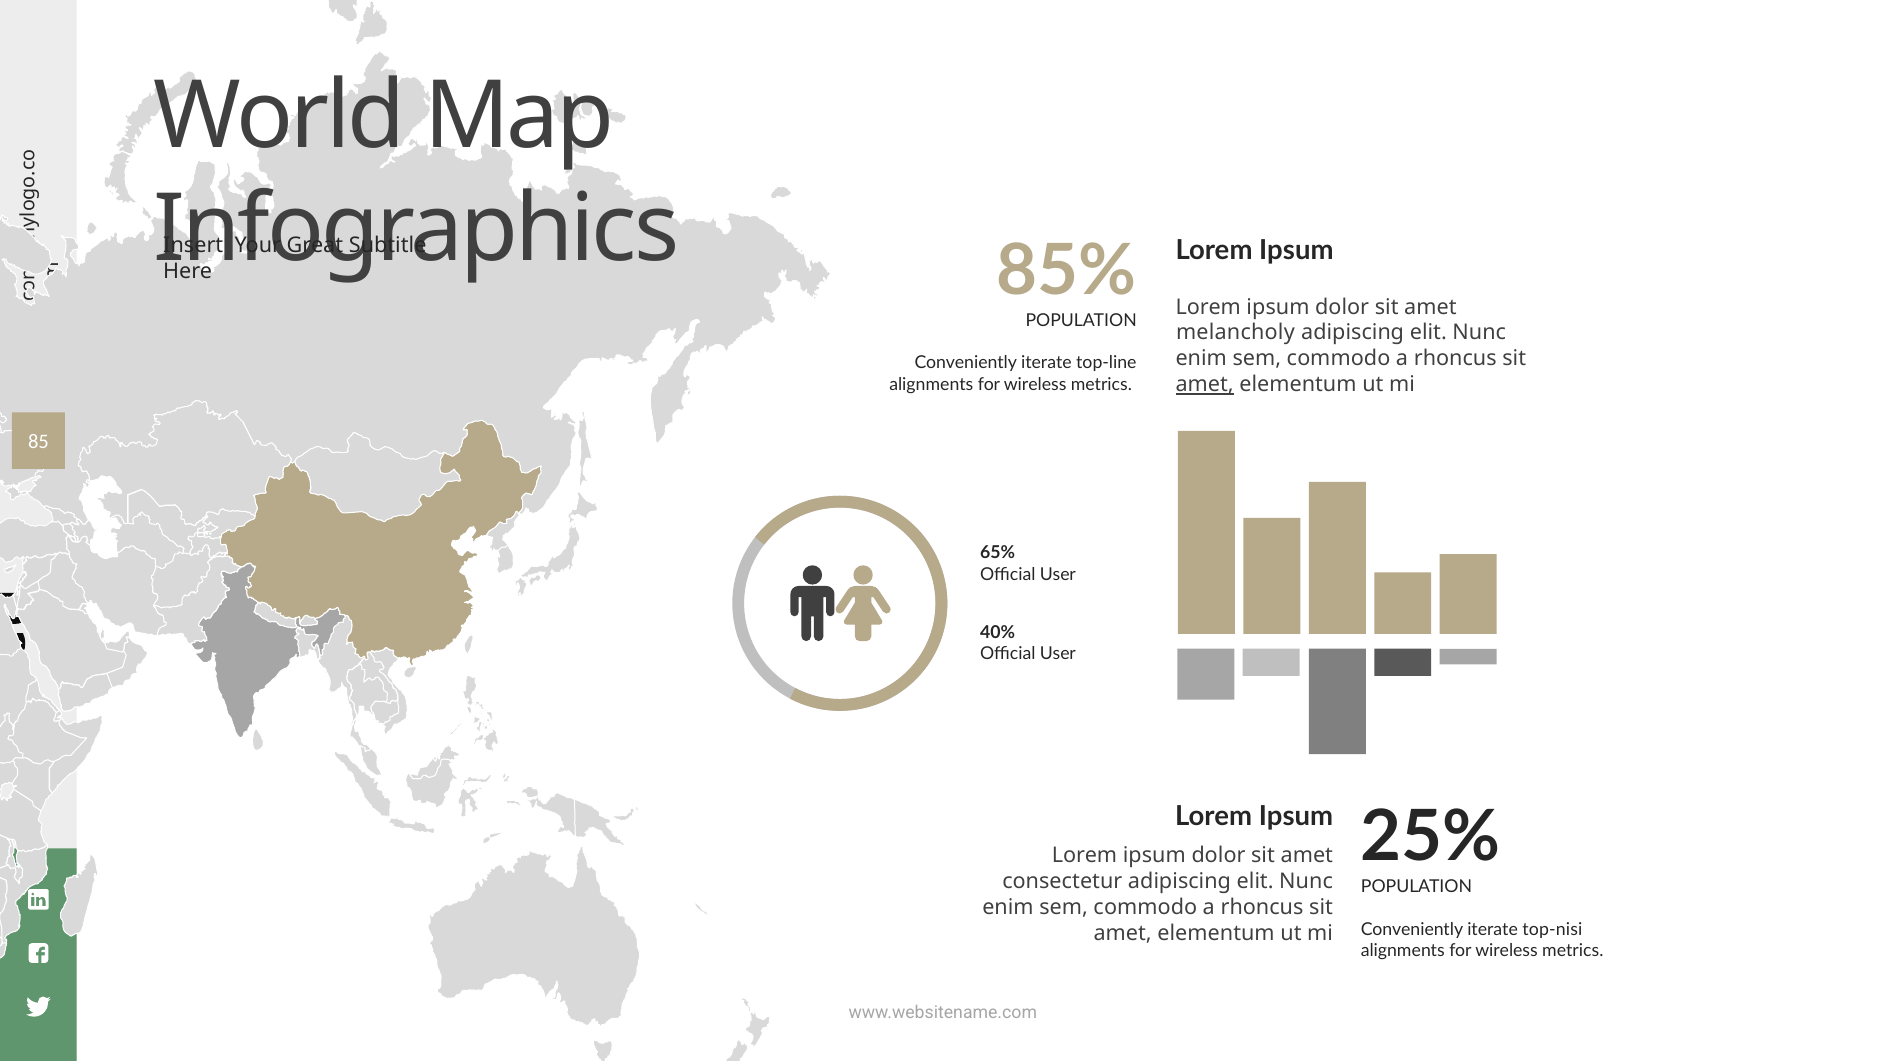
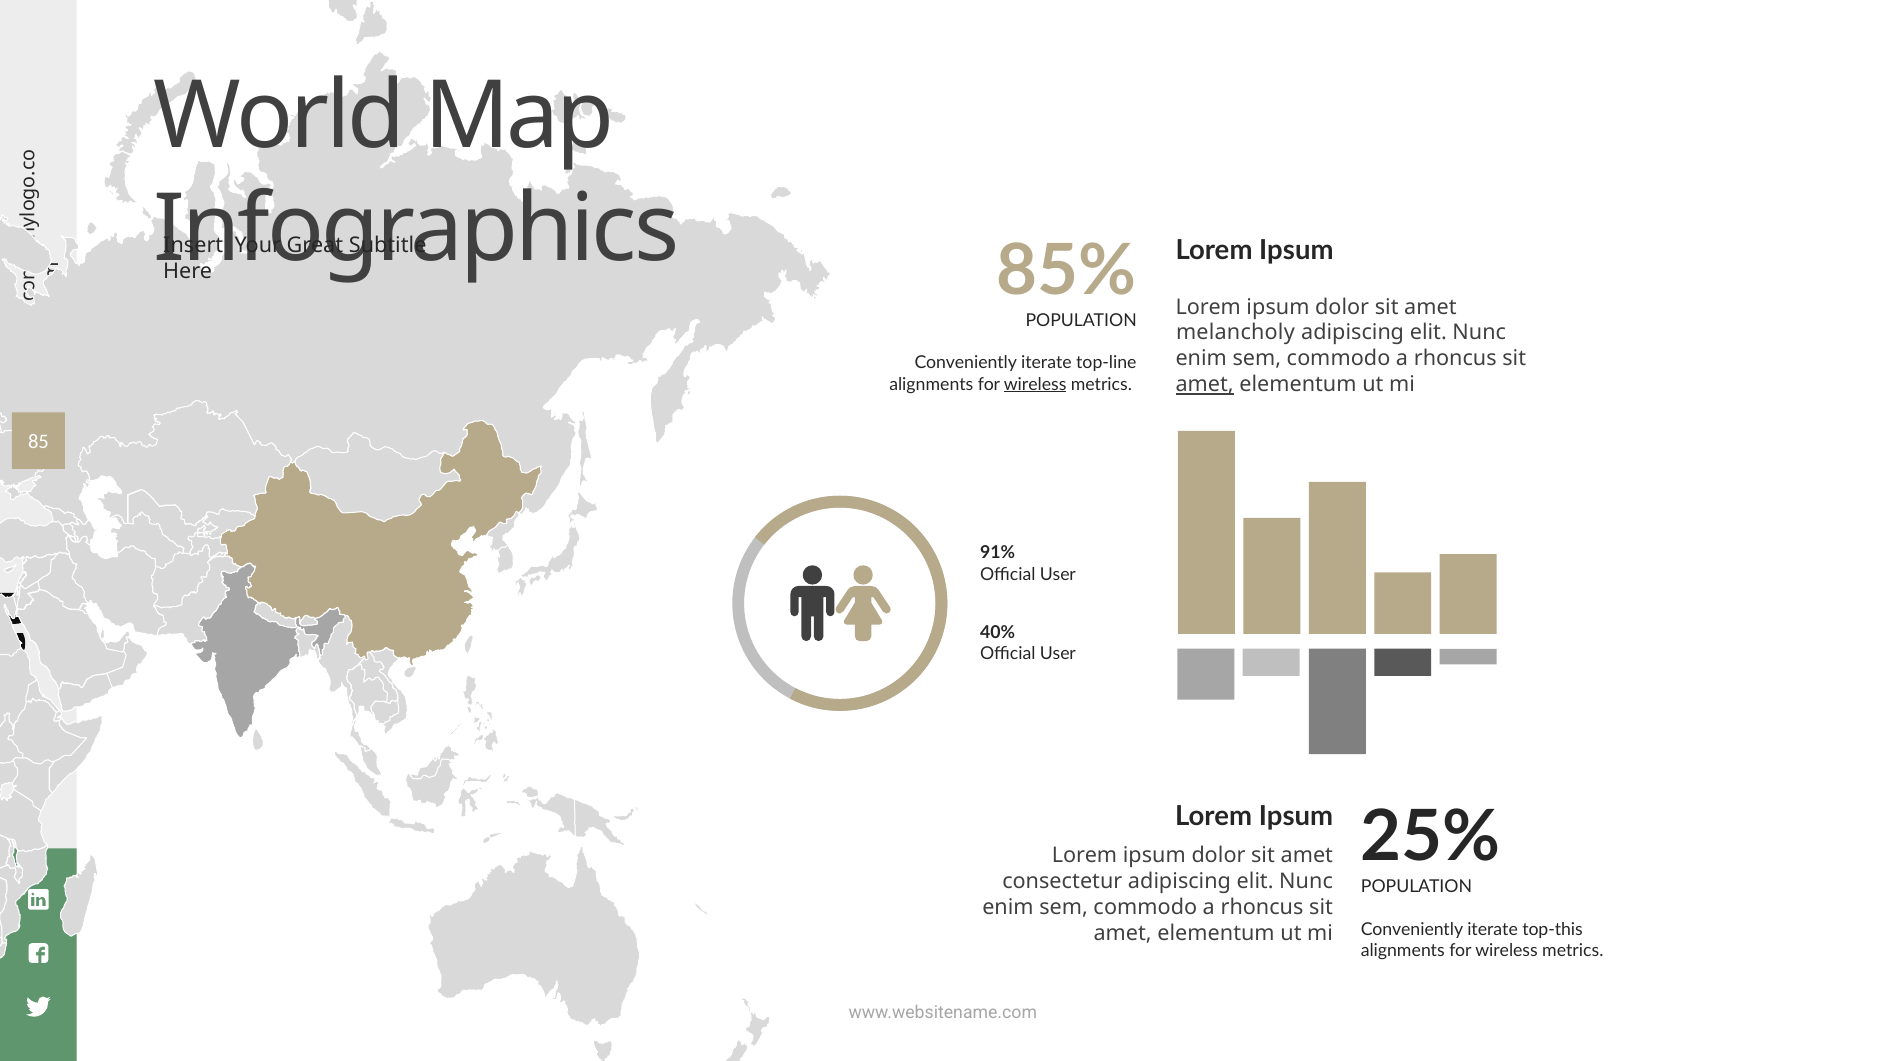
wireless underline: none -> present (1035, 384)
65%: 65% -> 91% (998, 553)
top-nisi: top-nisi -> top-this (1553, 929)
